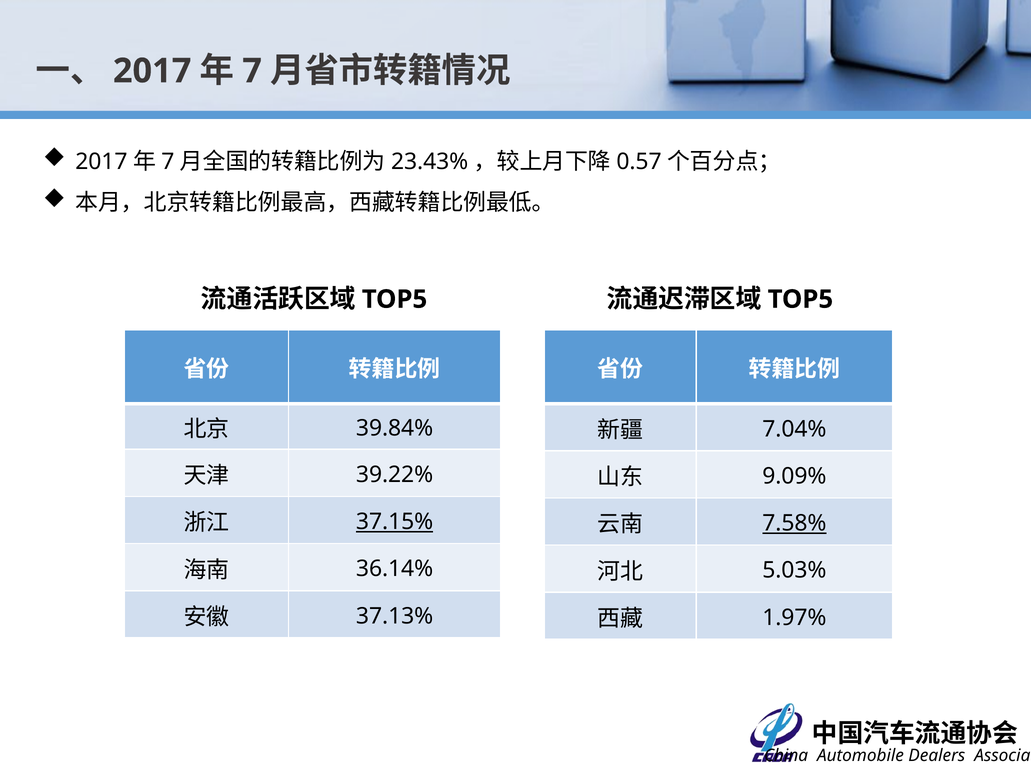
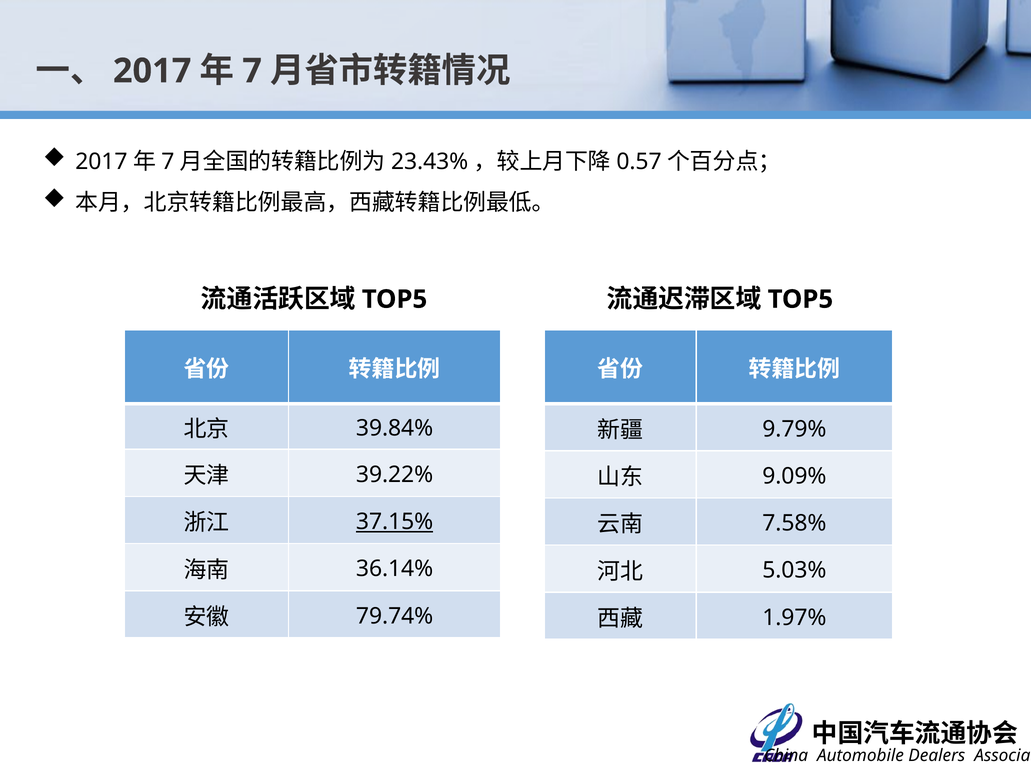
7.04%: 7.04% -> 9.79% (794, 429)
7.58% underline: present -> none (794, 523)
37.13%: 37.13% -> 79.74% (395, 616)
